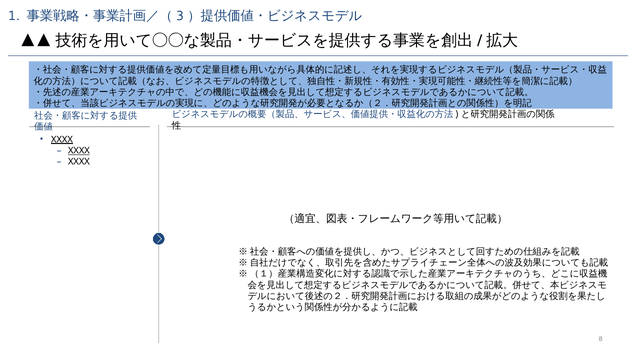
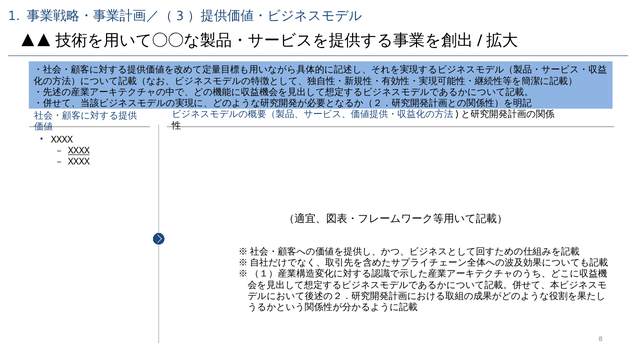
XXXX underline: present -> none (62, 139)
